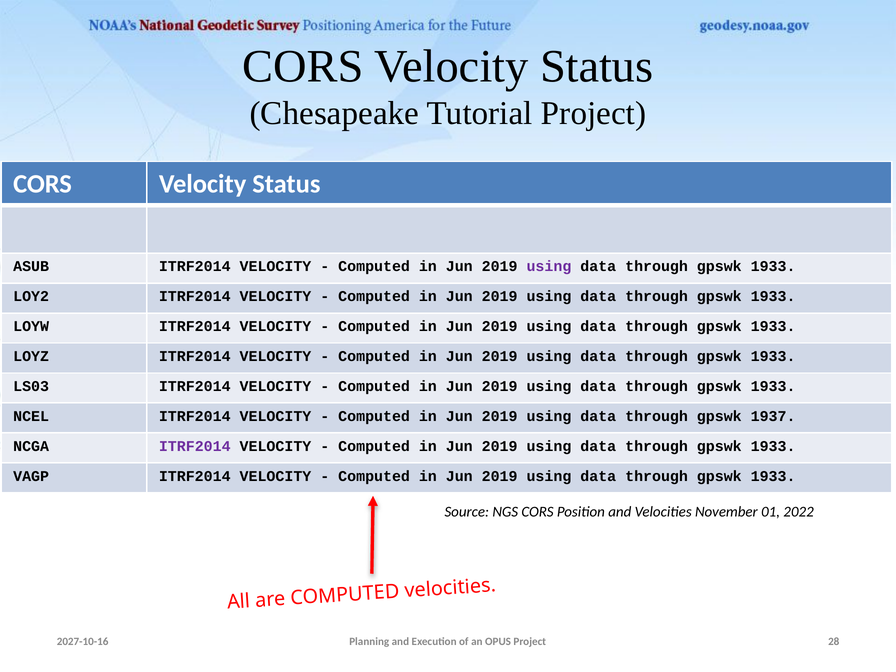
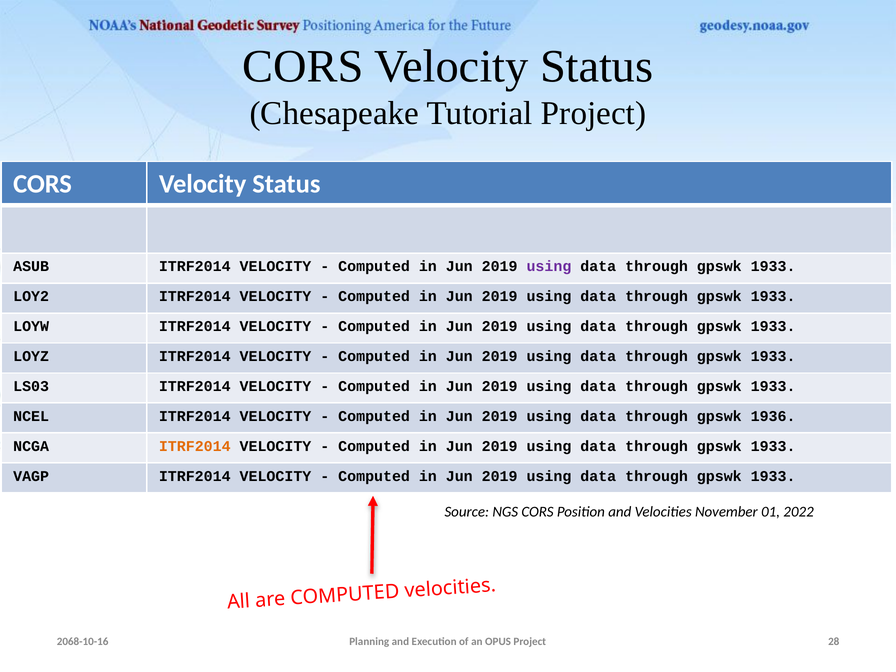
1937: 1937 -> 1936 (773, 416)
ITRF2014 colour: purple -> orange (195, 446)
2027-10-16: 2027-10-16 -> 2068-10-16 (83, 642)
